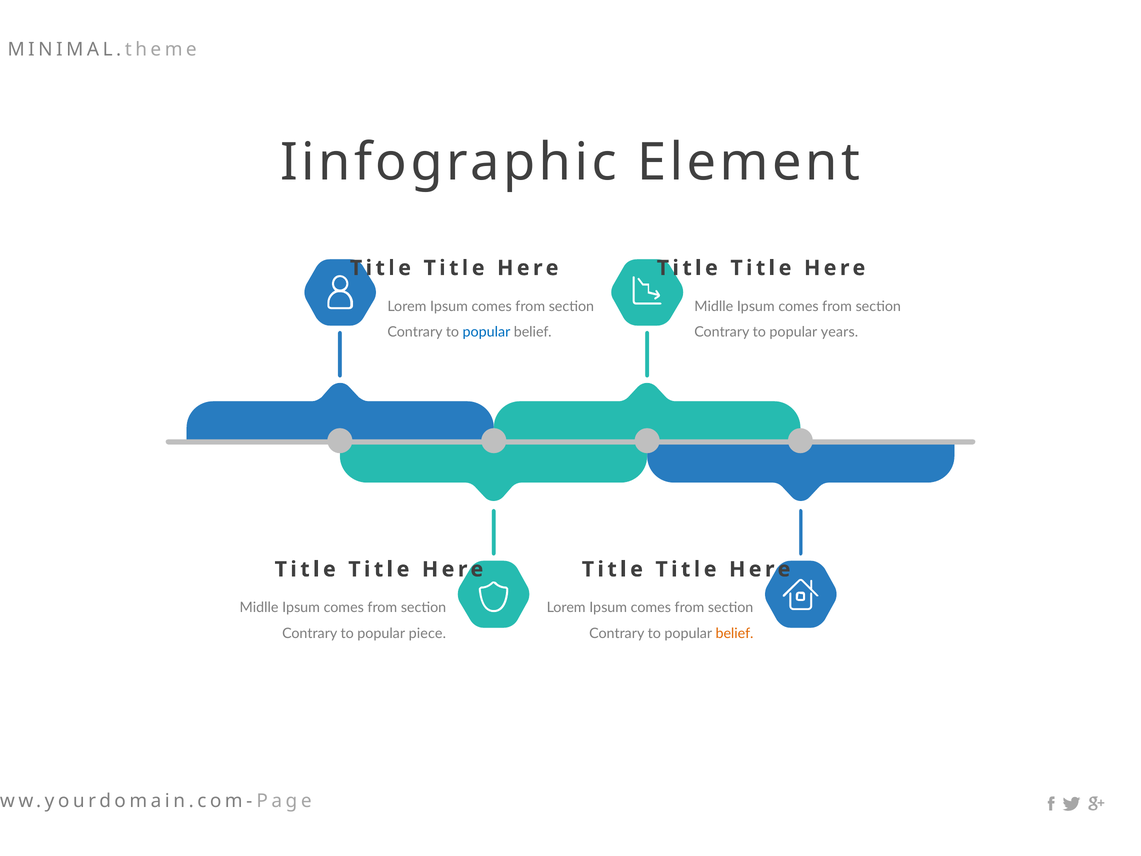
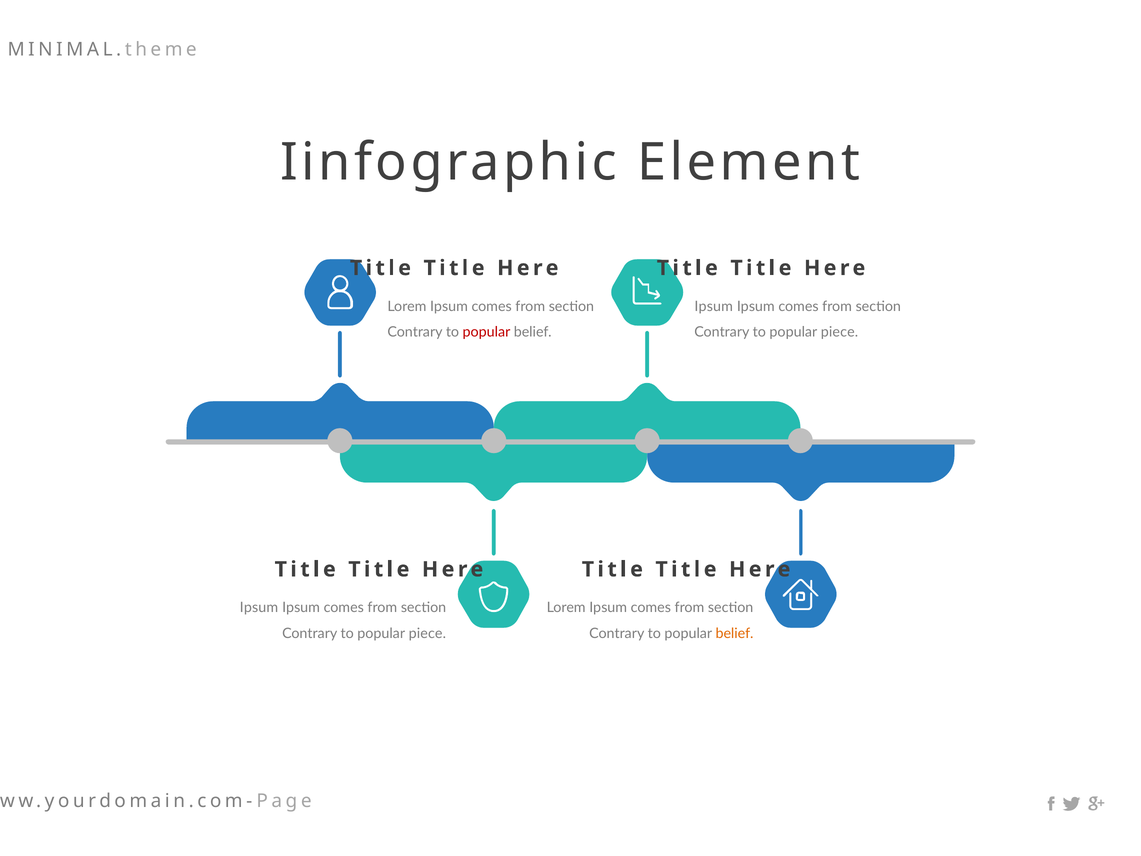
Midlle: Midlle -> Ipsum (714, 306)
popular colour: blue -> red (487, 332)
years: years -> piece (839, 332)
Midlle: Midlle -> Ipsum (259, 608)
